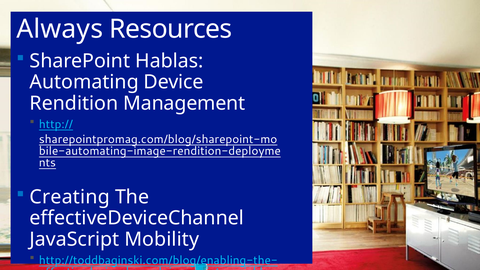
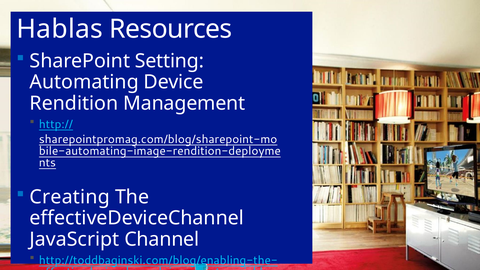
Always: Always -> Hablas (60, 29)
Hablas: Hablas -> Setting (169, 61)
Mobility: Mobility -> Channel (162, 239)
